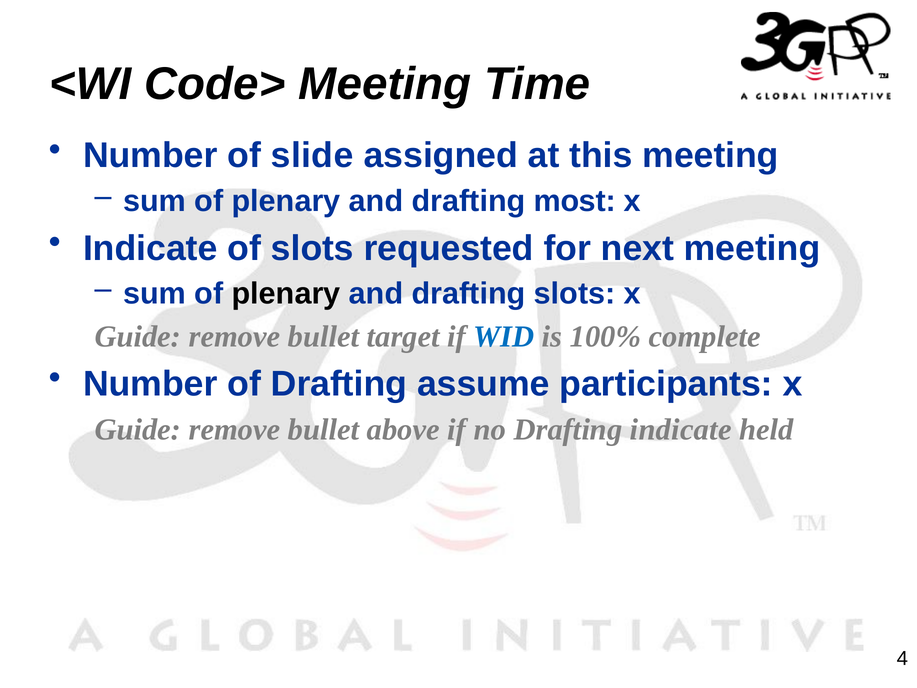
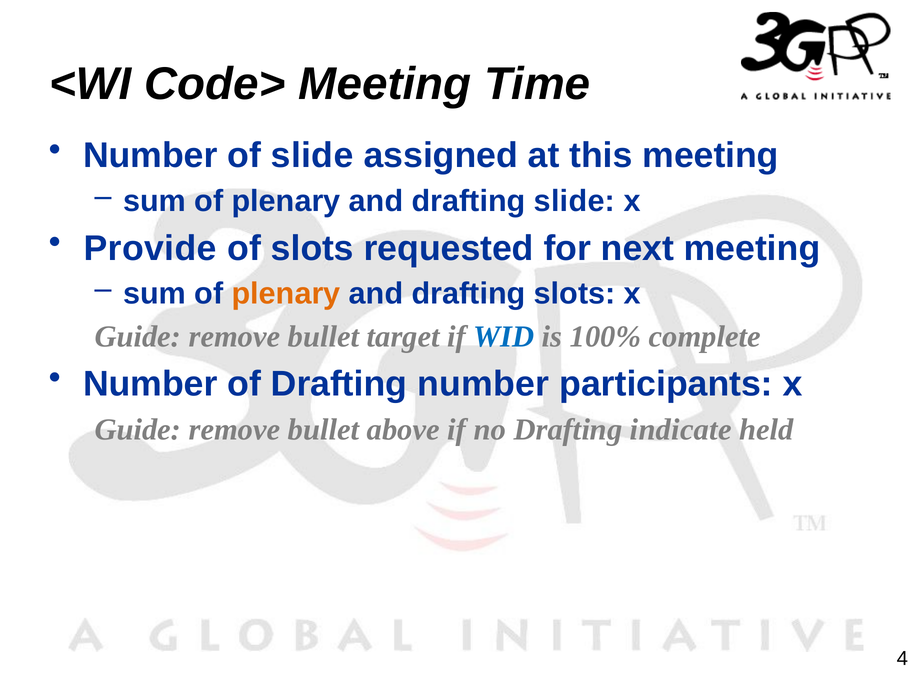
drafting most: most -> slide (574, 201)
Indicate: Indicate -> Provide (150, 248)
plenary colour: black -> orange (286, 294)
Drafting assume: assume -> number (483, 384)
